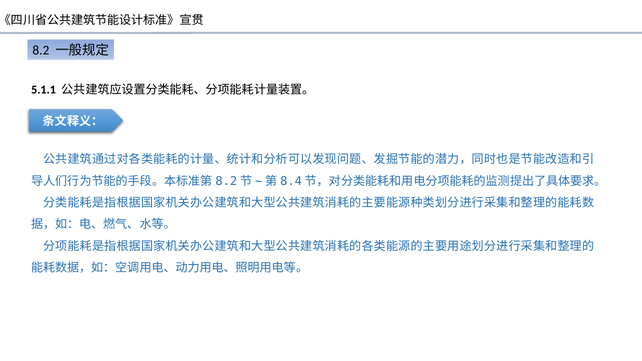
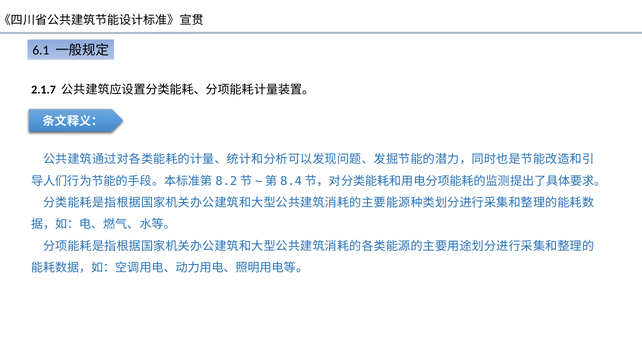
8.2: 8.2 -> 6.1 (41, 50)
5.1.1: 5.1.1 -> 2.1.7 (44, 90)
